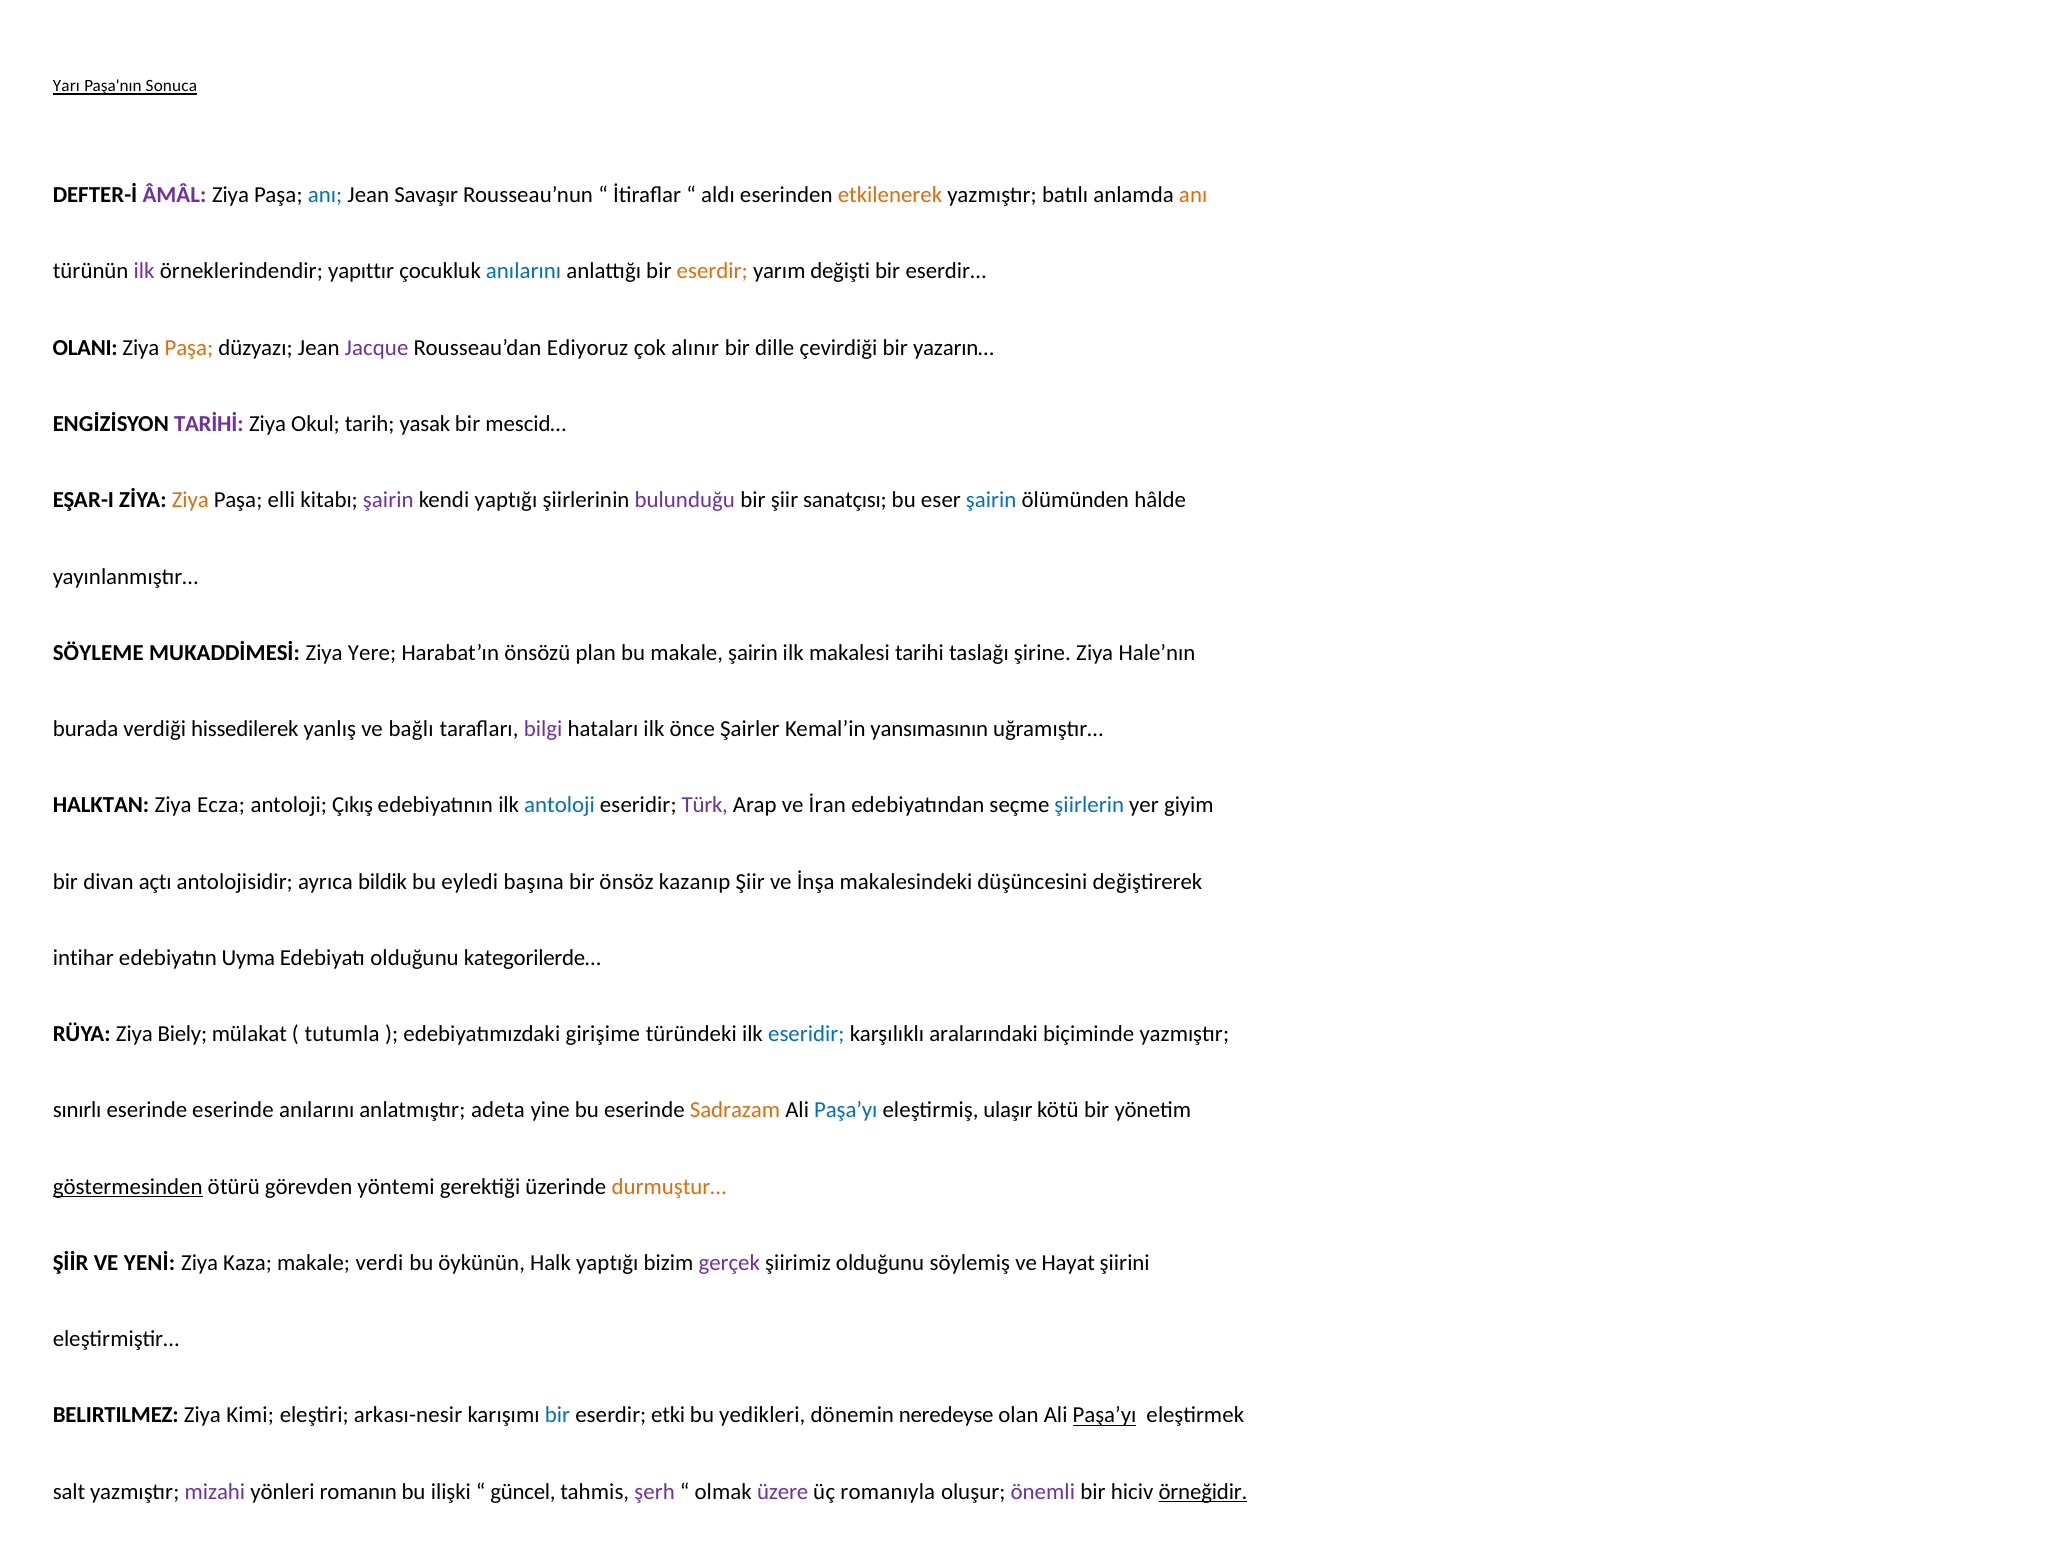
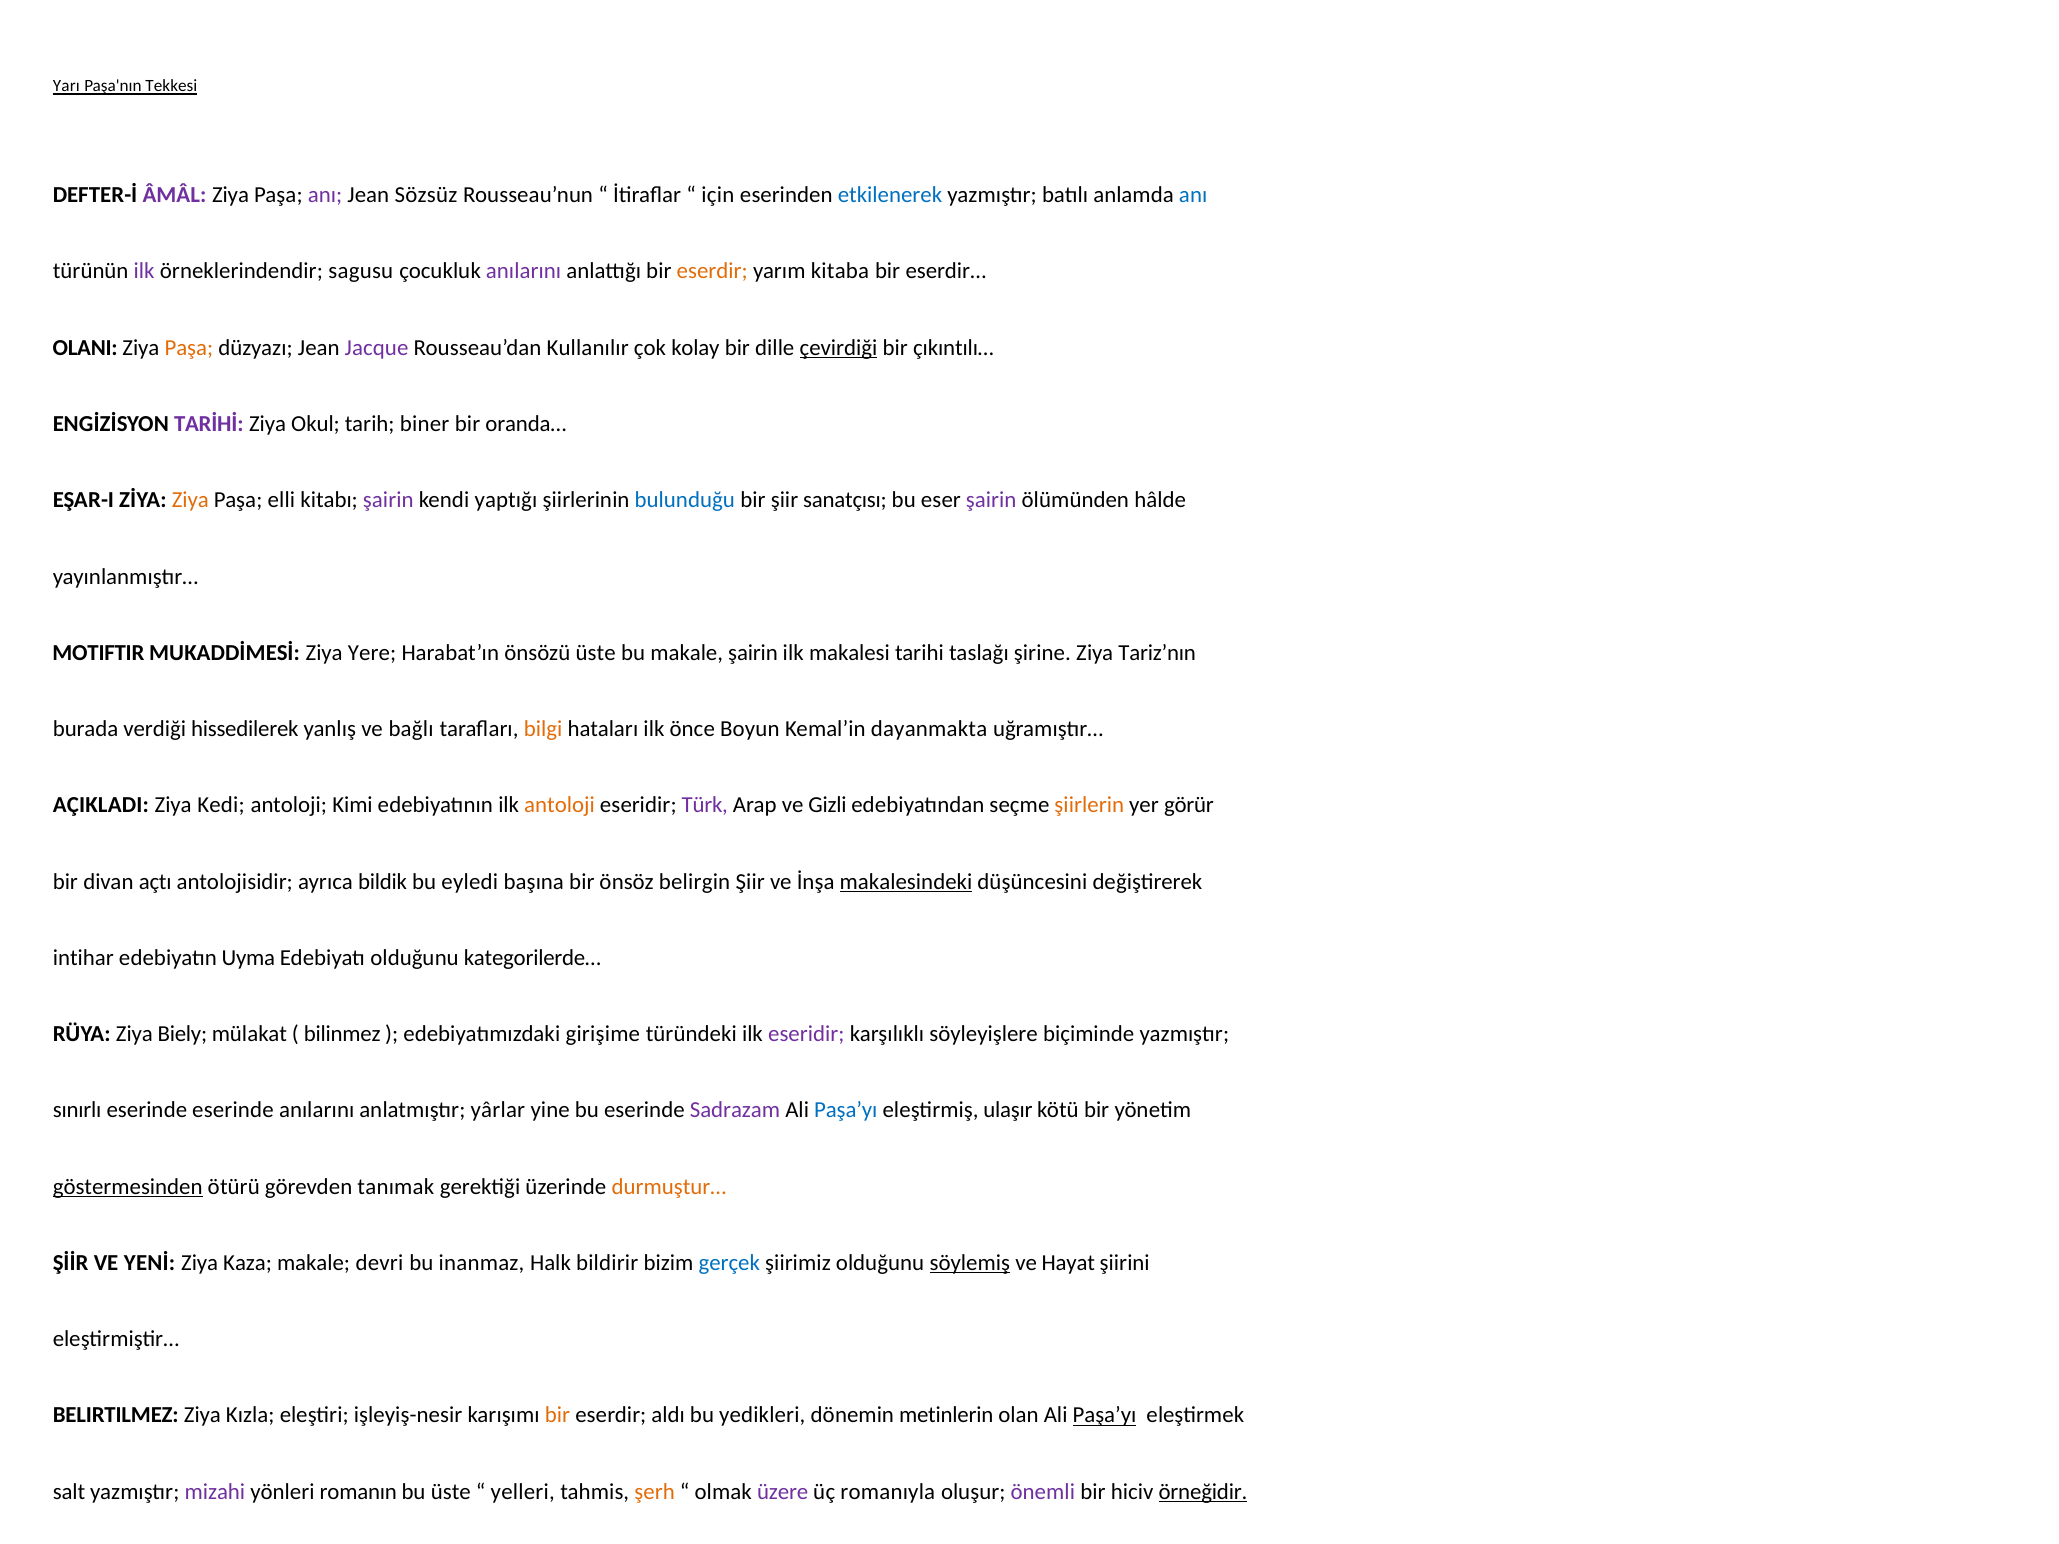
Sonuca: Sonuca -> Tekkesi (171, 86)
anı colour: blue -> purple (325, 195)
Savaşır: Savaşır -> Sözsüz (426, 195)
aldı: aldı -> için (718, 195)
etkilenerek colour: orange -> blue (890, 195)
anı colour: orange -> blue (1193, 195)
yapıttır: yapıttır -> sagusu (361, 271)
anılarını colour: blue -> purple (524, 271)
değişti: değişti -> kitaba (840, 271)
Ediyoruz: Ediyoruz -> Kullanılır (588, 348)
alınır: alınır -> kolay (695, 348)
çevirdiği underline: none -> present (839, 348)
yazarın…: yazarın… -> çıkıntılı… (953, 348)
yasak: yasak -> biner (425, 424)
mescid…: mescid… -> oranda… (526, 424)
bulunduğu colour: purple -> blue (685, 500)
şairin colour: blue -> purple (991, 500)
SÖYLEME: SÖYLEME -> MOTIFTIR (98, 653)
önsözü plan: plan -> üste (596, 653)
Hale’nın: Hale’nın -> Tariz’nın (1157, 653)
bilgi colour: purple -> orange (543, 729)
Şairler: Şairler -> Boyun (750, 729)
yansımasının: yansımasının -> dayanmakta (929, 729)
HALKTAN: HALKTAN -> AÇIKLADI (101, 805)
Ecza: Ecza -> Kedi (221, 805)
Çıkış: Çıkış -> Kimi (353, 805)
antoloji colour: blue -> orange (560, 805)
İran: İran -> Gizli (828, 805)
şiirlerin colour: blue -> orange (1089, 805)
giyim: giyim -> görür (1189, 805)
kazanıp: kazanıp -> belirgin (695, 882)
makalesindeki underline: none -> present (906, 882)
tutumla: tutumla -> bilinmez (342, 1034)
eseridir colour: blue -> purple (806, 1034)
aralarındaki: aralarındaki -> söyleyişlere (984, 1034)
adeta: adeta -> yârlar (498, 1111)
Sadrazam colour: orange -> purple (735, 1111)
yöntemi: yöntemi -> tanımak (396, 1187)
verdi: verdi -> devri (379, 1263)
öykünün: öykünün -> inanmaz (482, 1263)
Halk yaptığı: yaptığı -> bildirir (607, 1263)
gerçek colour: purple -> blue (729, 1263)
söylemiş underline: none -> present (970, 1263)
Kimi: Kimi -> Kızla (250, 1416)
arkası-nesir: arkası-nesir -> işleyiş-nesir (408, 1416)
bir colour: blue -> orange (557, 1416)
etki: etki -> aldı (668, 1416)
neredeyse: neredeyse -> metinlerin (946, 1416)
bu ilişki: ilişki -> üste (451, 1492)
güncel: güncel -> yelleri (523, 1492)
şerh colour: purple -> orange (655, 1492)
